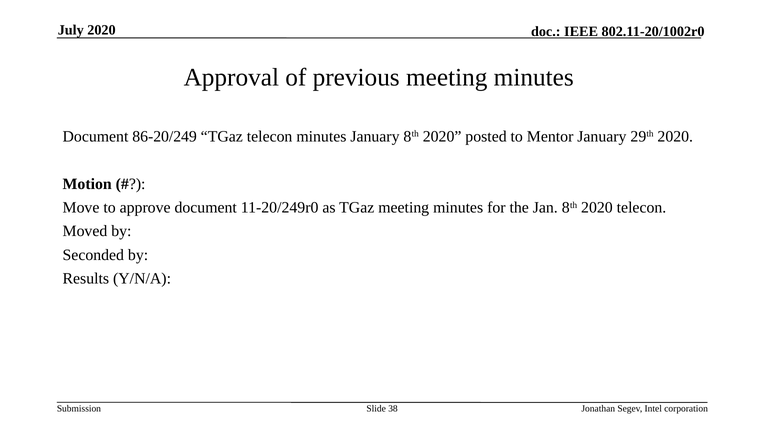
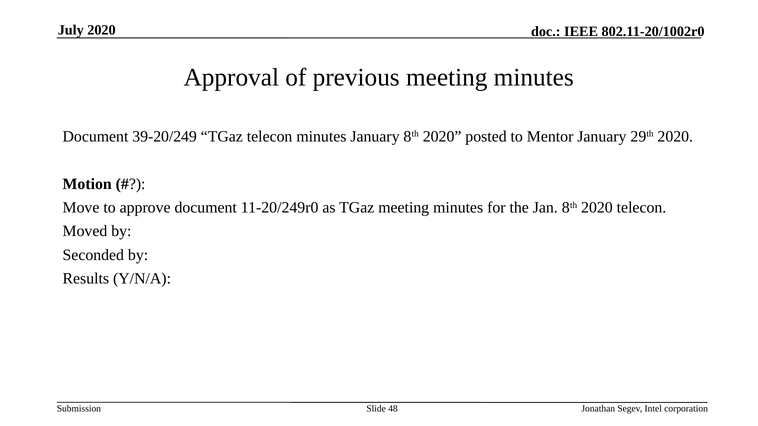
86-20/249: 86-20/249 -> 39-20/249 (165, 137)
38: 38 -> 48 (393, 409)
